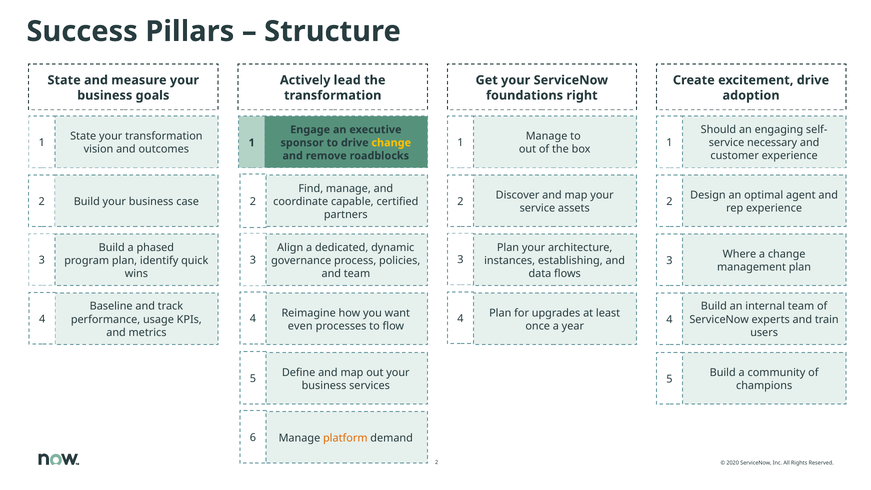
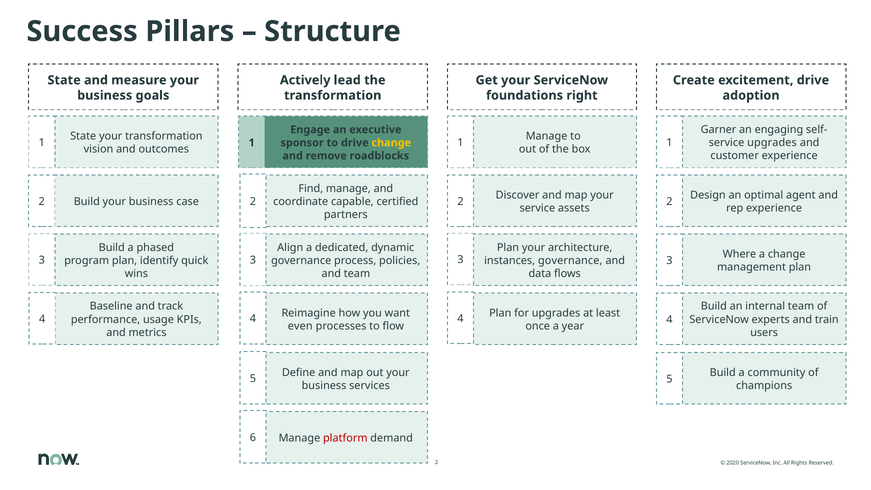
Should: Should -> Garner (718, 130)
service necessary: necessary -> upgrades (772, 143)
instances establishing: establishing -> governance (570, 261)
platform colour: orange -> red (345, 438)
